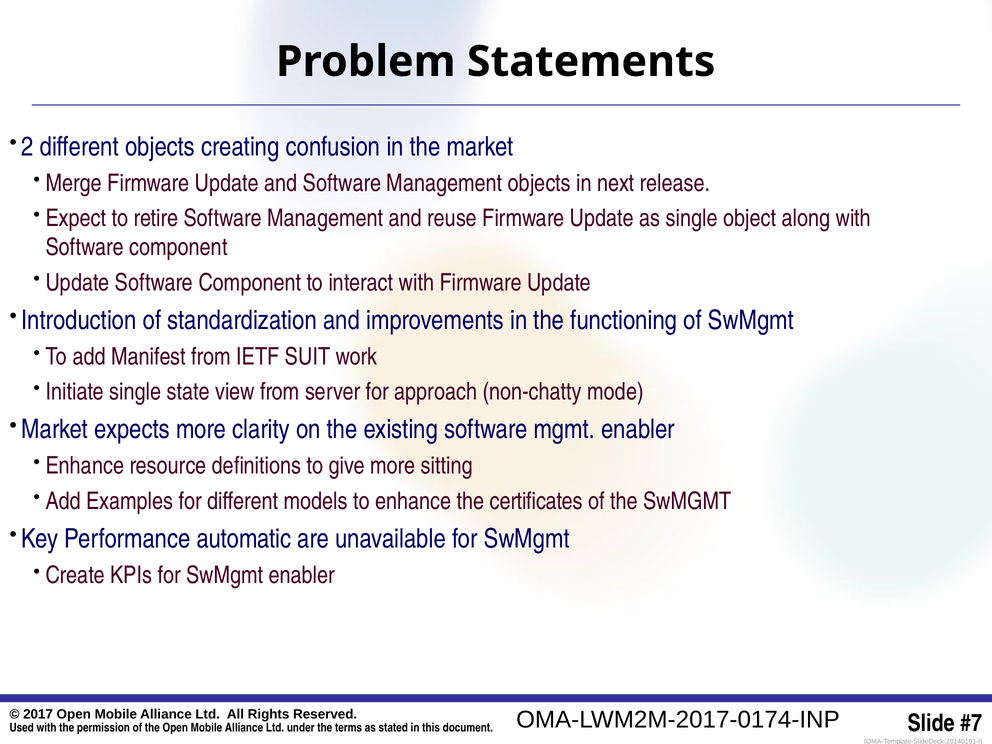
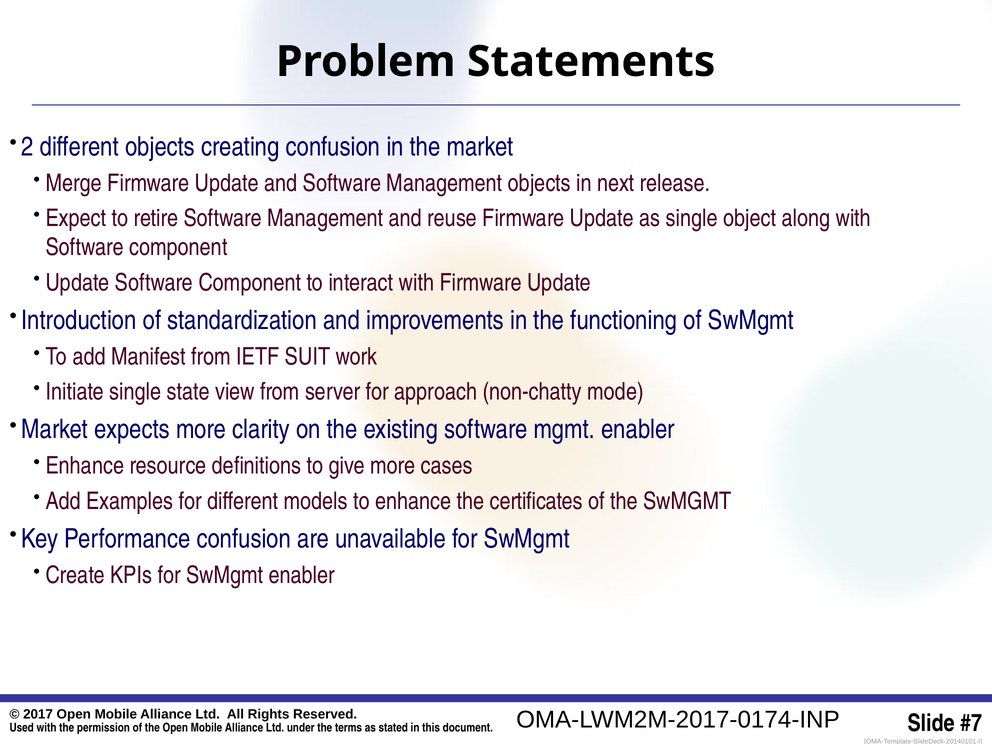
sitting: sitting -> cases (447, 466)
Performance automatic: automatic -> confusion (244, 539)
